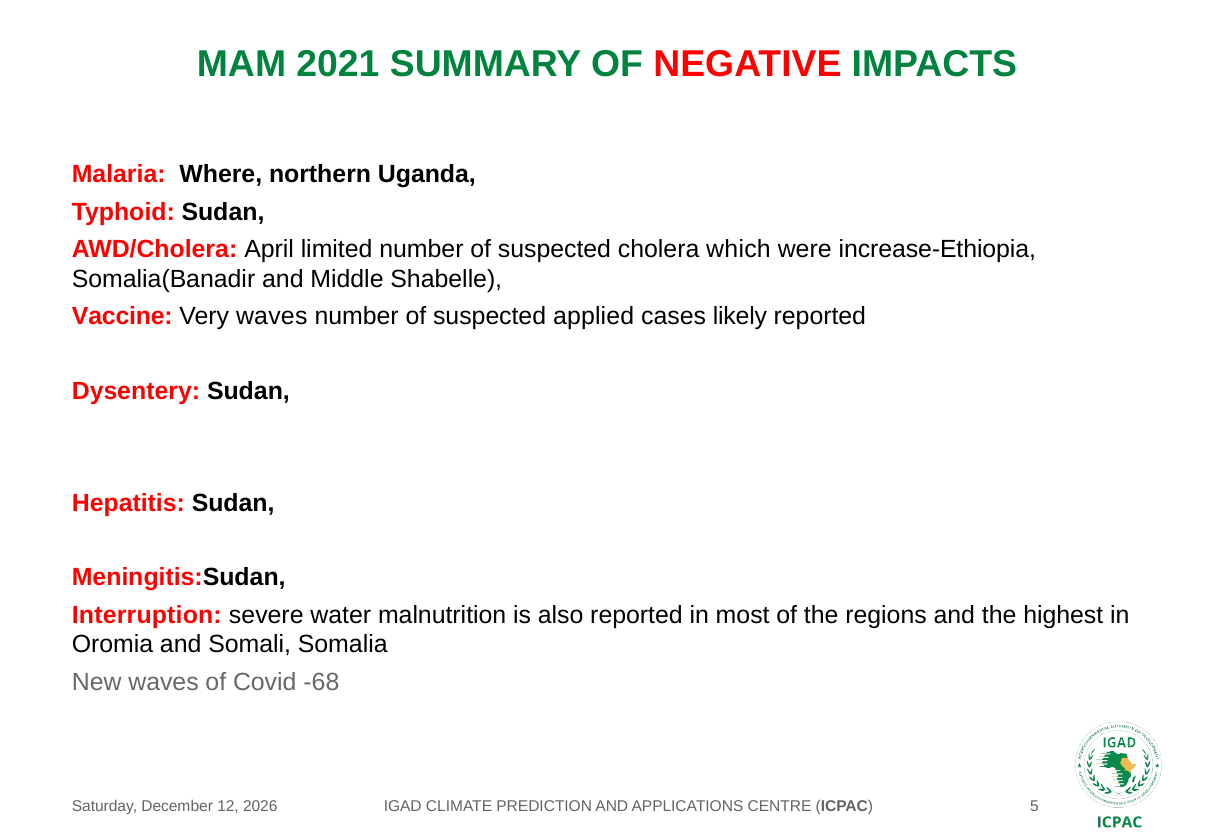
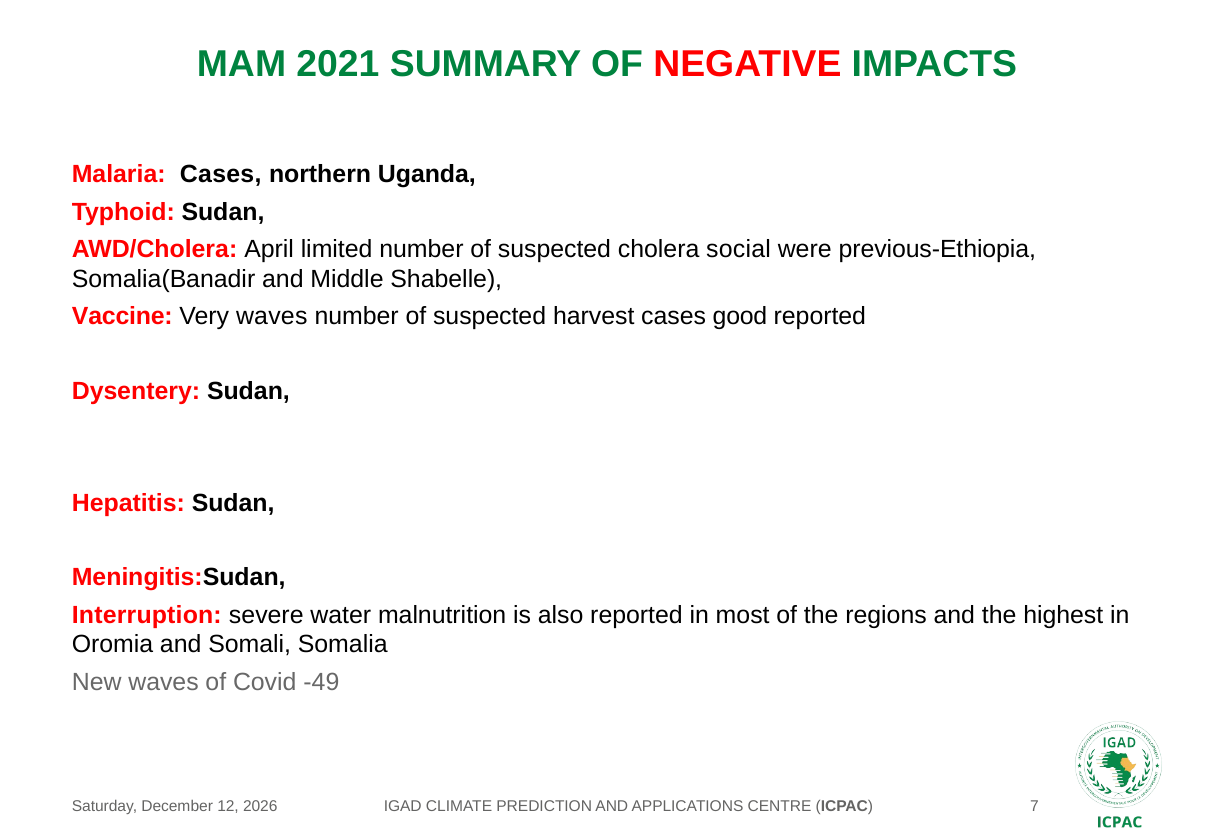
Malaria Where: Where -> Cases (221, 175)
which: which -> social (739, 249)
increase-Ethiopia: increase-Ethiopia -> previous-Ethiopia (937, 249)
applied: applied -> harvest (594, 317)
likely: likely -> good (740, 317)
-68: -68 -> -49 (321, 682)
5: 5 -> 7 (1035, 807)
